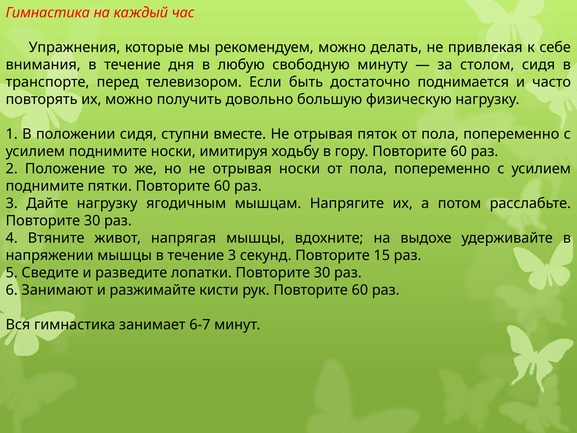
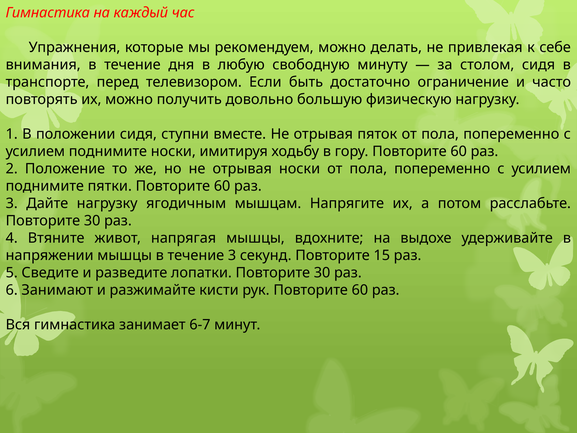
поднимается: поднимается -> ограничение (463, 82)
